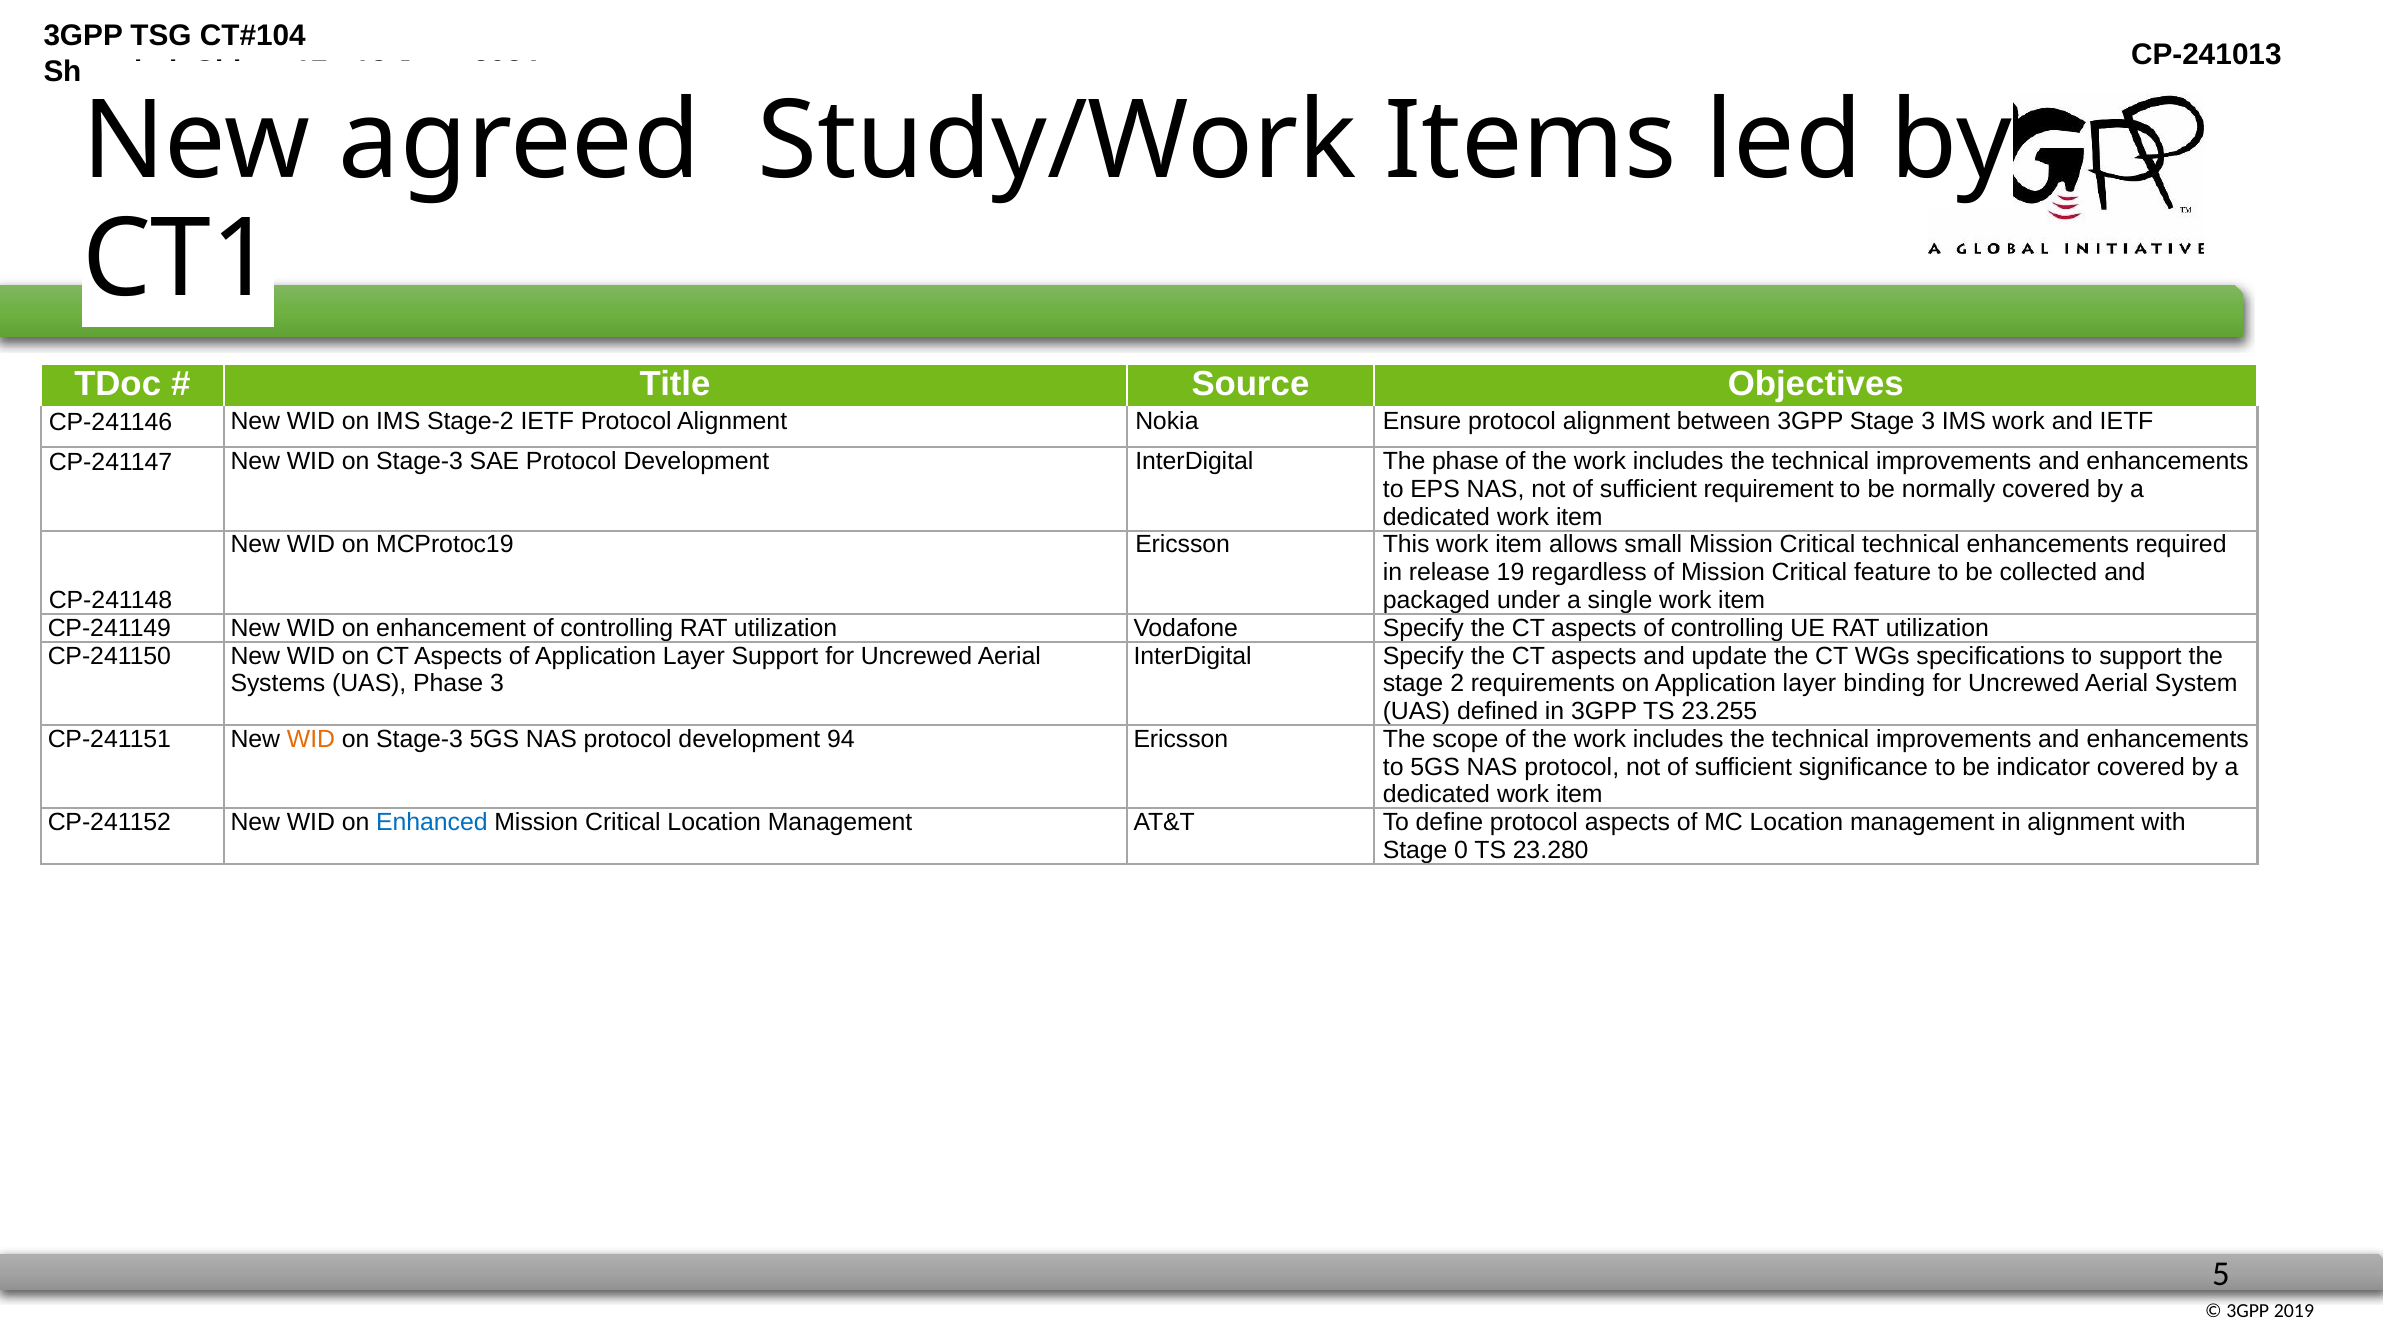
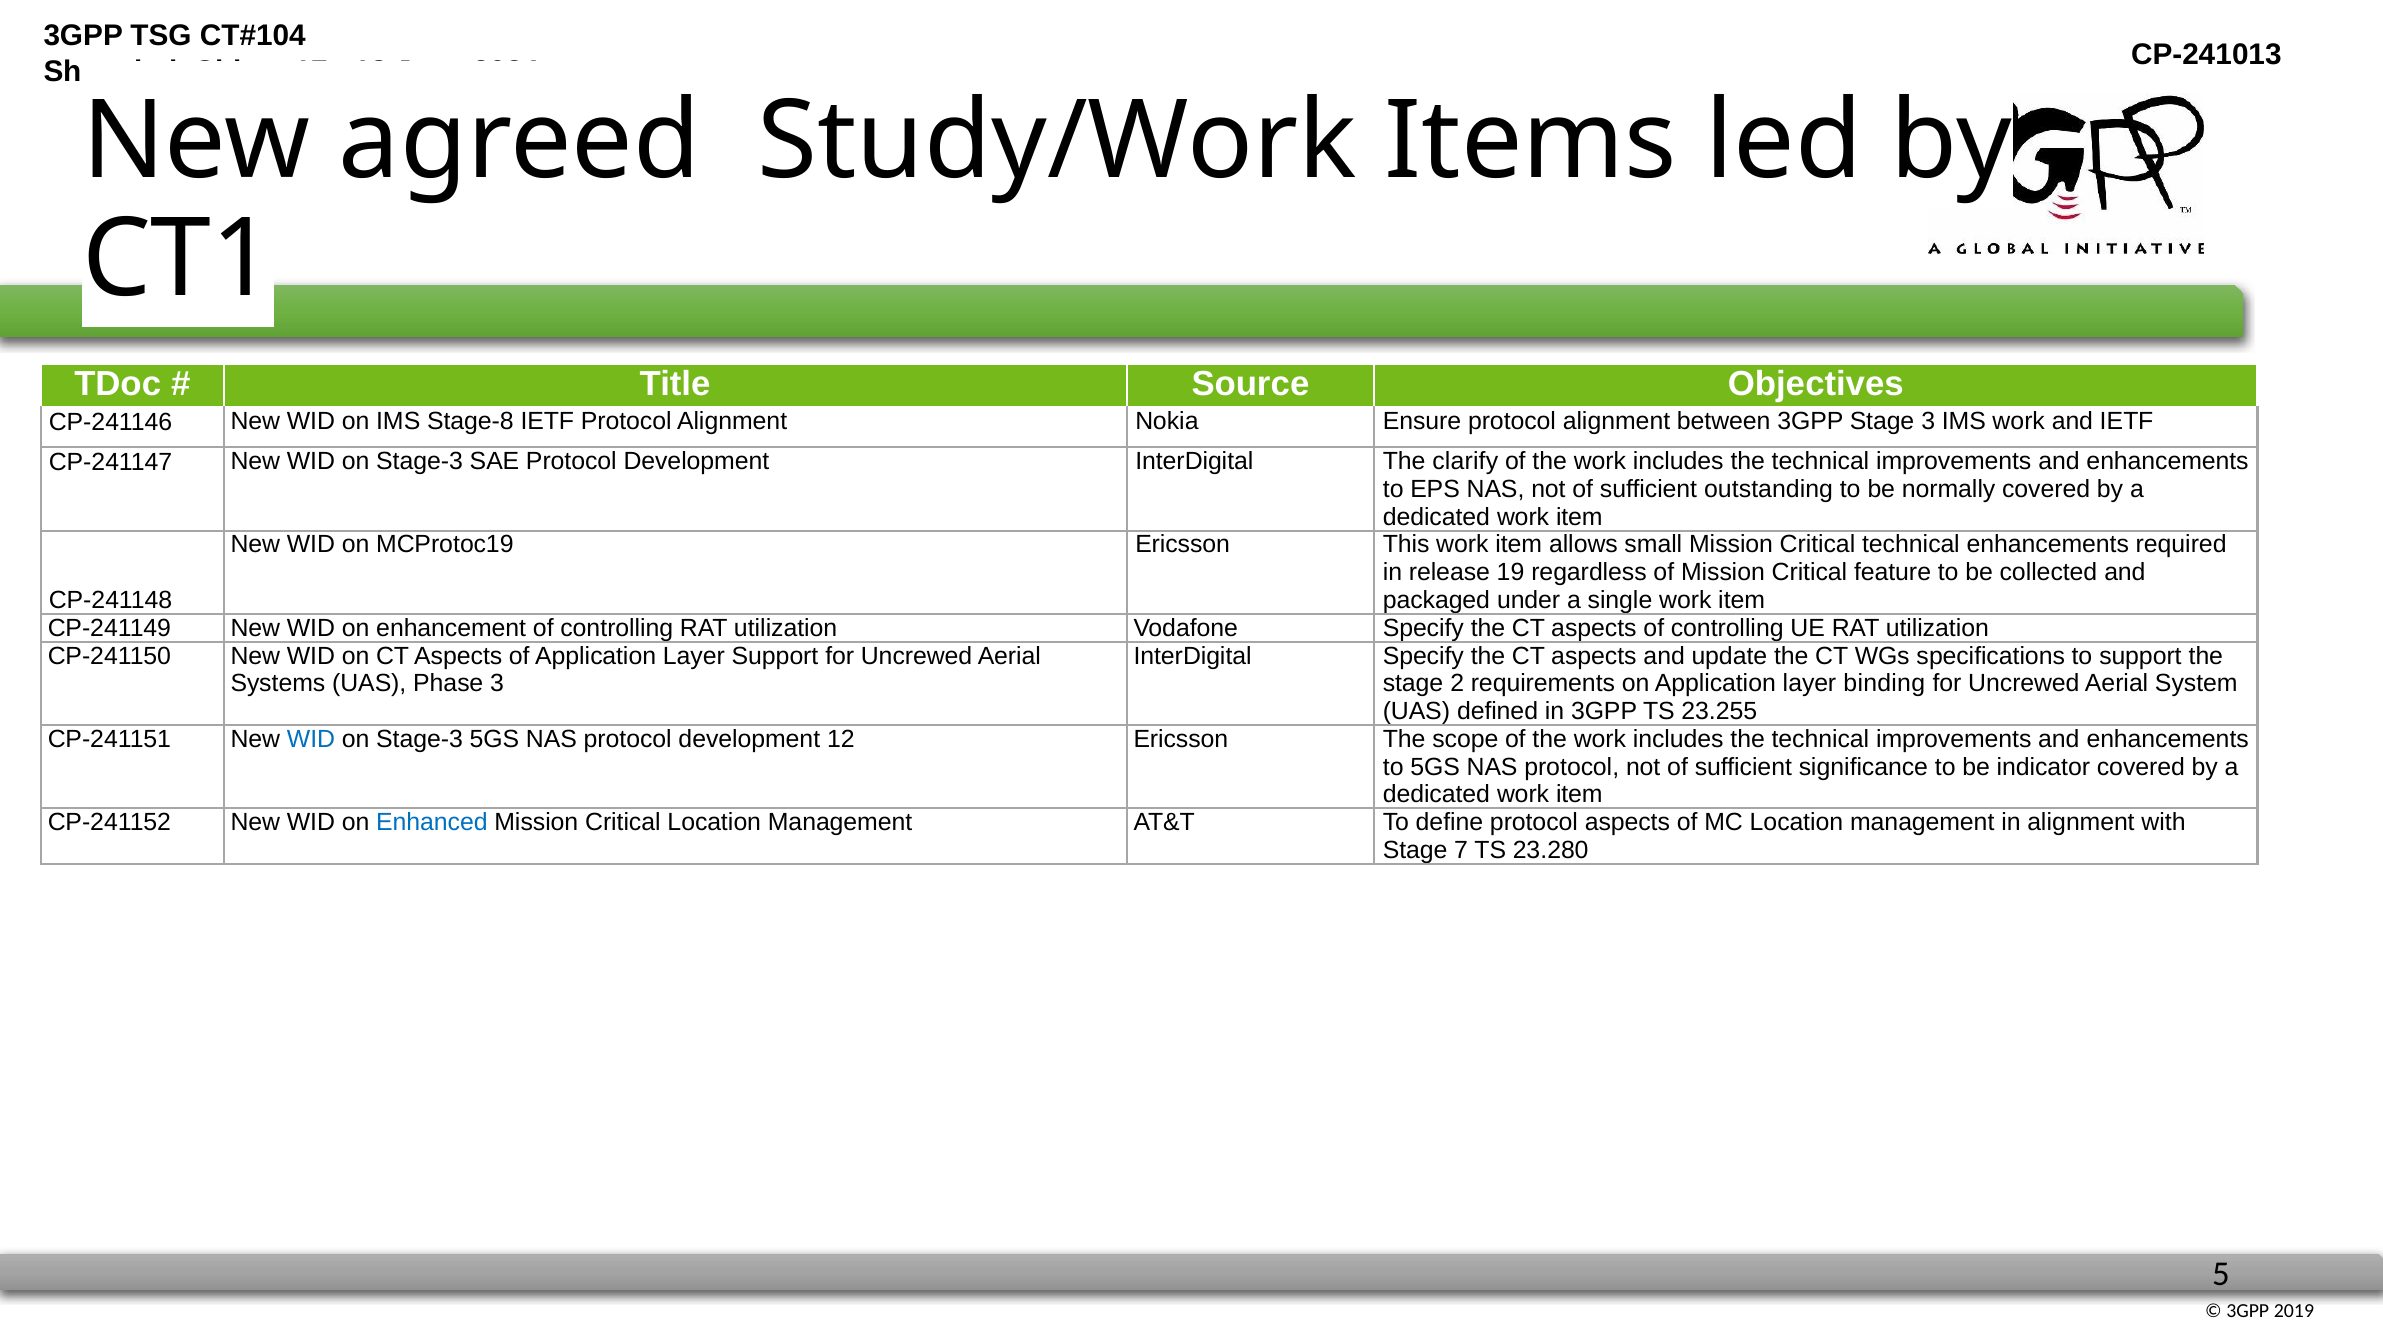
Stage-2: Stage-2 -> Stage-8 (470, 421)
The phase: phase -> clarify (1465, 461)
requirement: requirement -> outstanding (1769, 489)
WID colour: orange -> blue (311, 739)
94: 94 -> 12 (841, 739)
0: 0 -> 7 (1461, 850)
